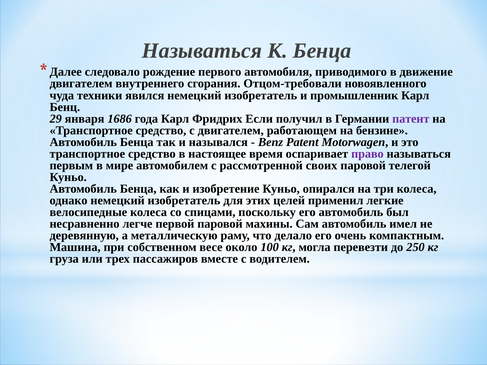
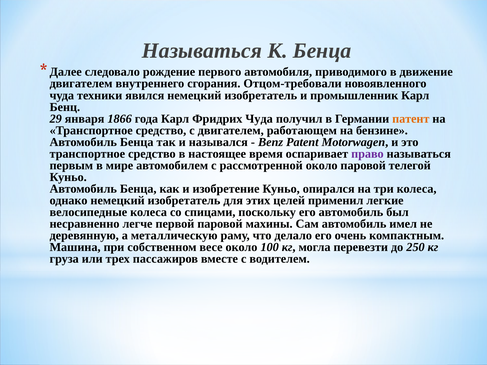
1686: 1686 -> 1866 (120, 119)
Фридрих Если: Если -> Чуда (259, 119)
патент colour: purple -> orange (411, 119)
рассмотренной своих: своих -> около (322, 166)
